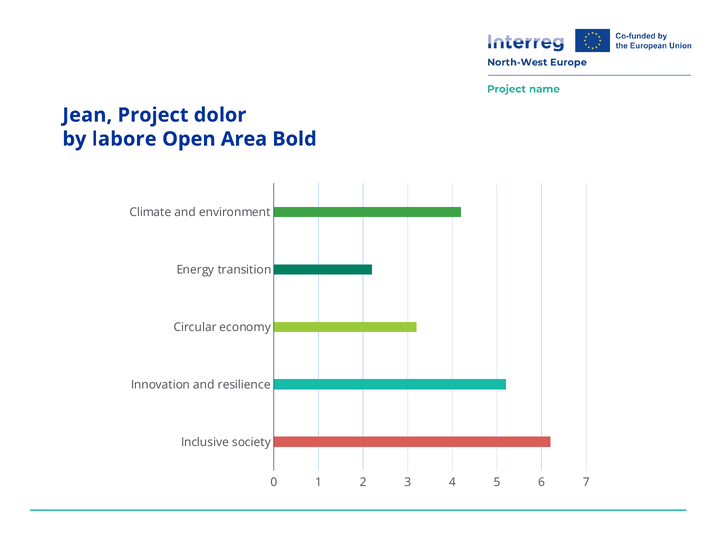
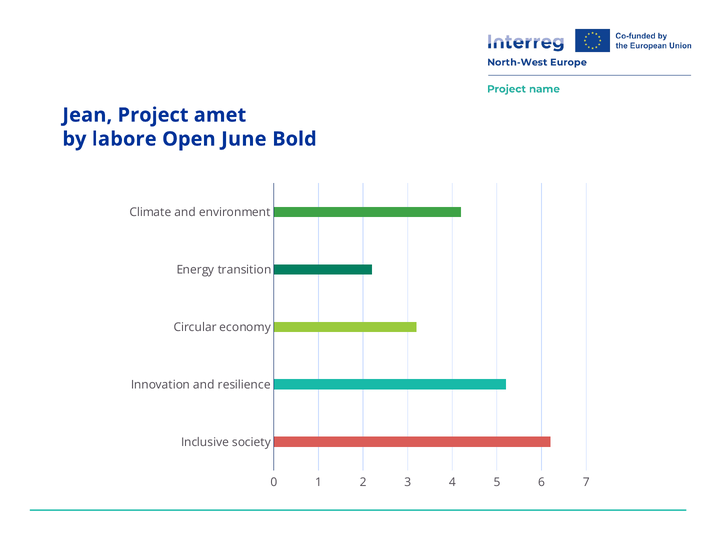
dolor: dolor -> amet (220, 115)
Area: Area -> June (244, 139)
